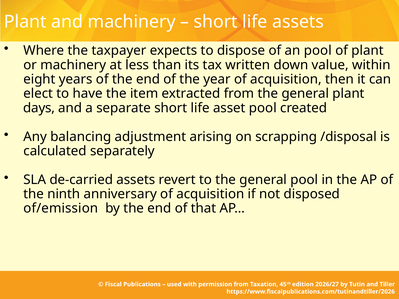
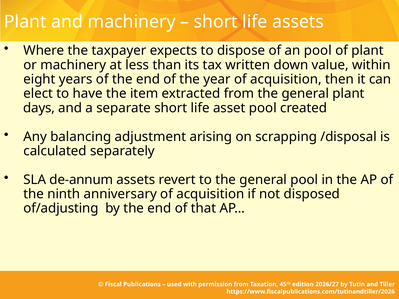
de-carried: de-carried -> de-annum (81, 180)
of/emission: of/emission -> of/adjusting (61, 209)
